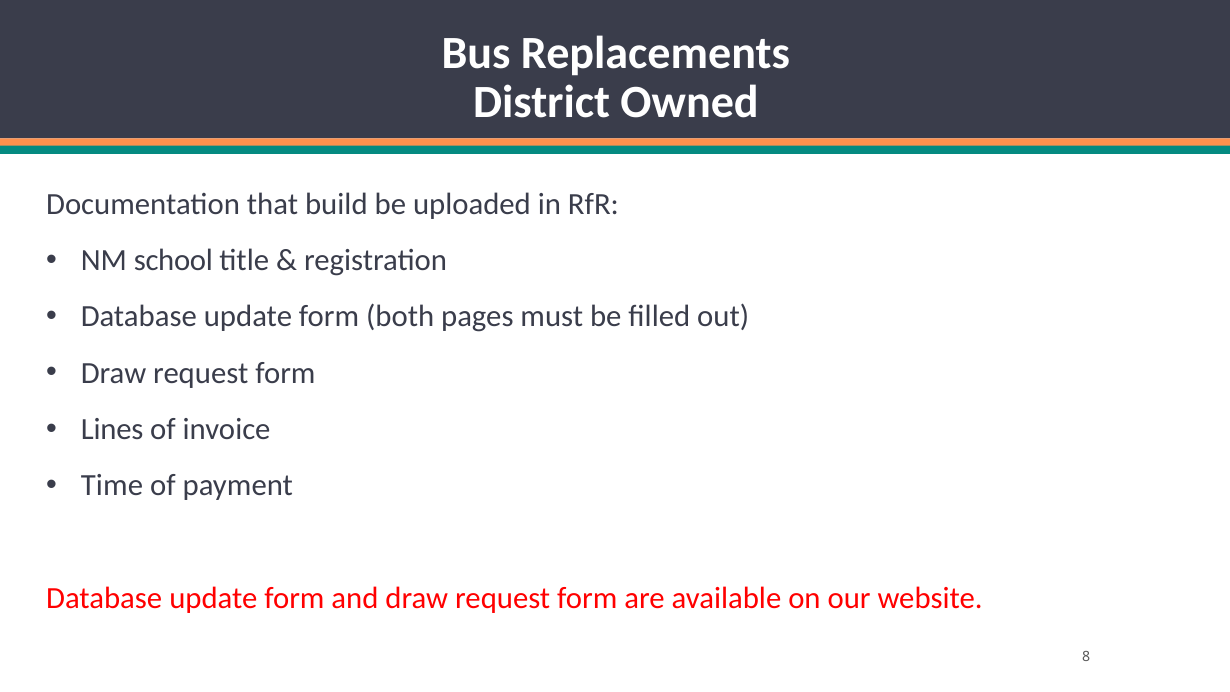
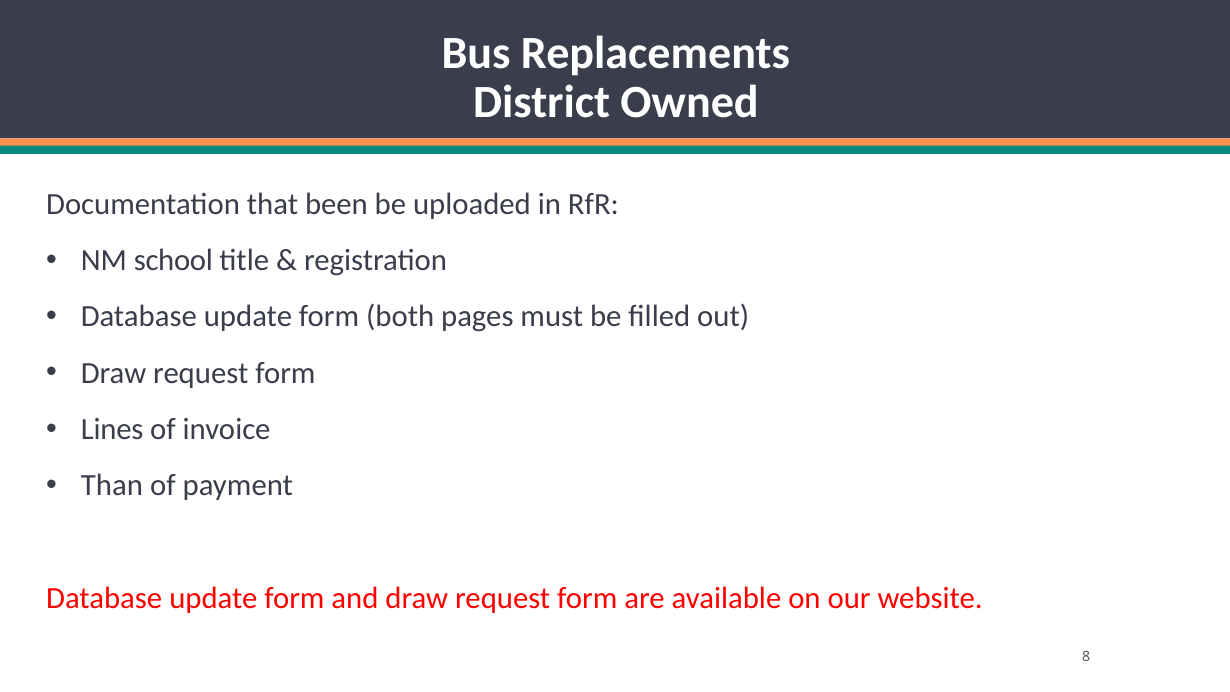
build: build -> been (336, 204)
Time: Time -> Than (112, 485)
